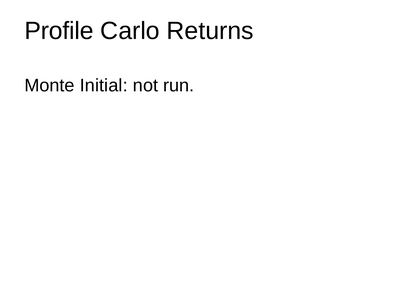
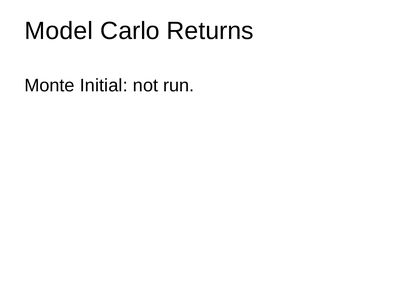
Profile: Profile -> Model (59, 31)
